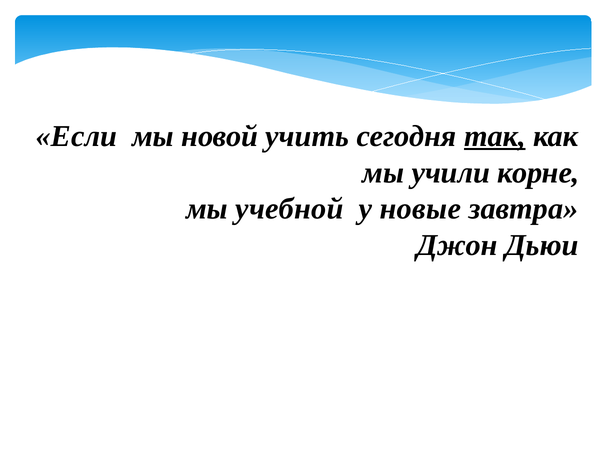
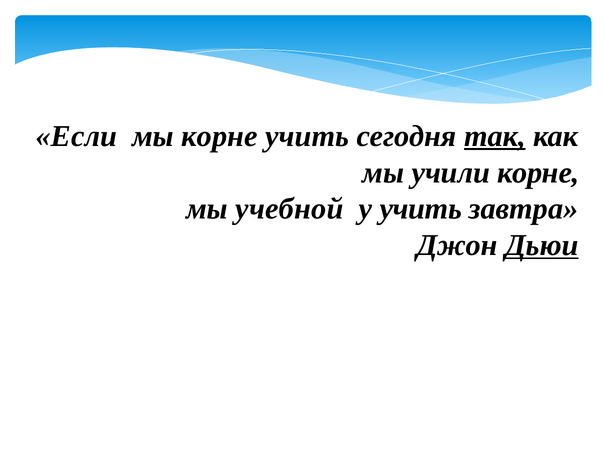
мы новой: новой -> корне (220, 136)
у новые: новые -> учить (421, 209)
Дьюи underline: none -> present (542, 245)
